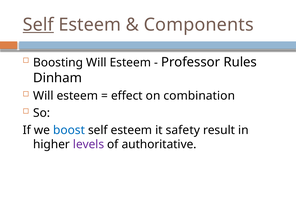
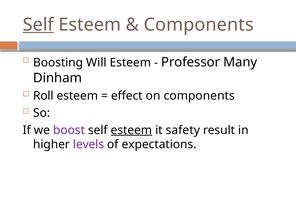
Rules: Rules -> Many (240, 62)
Will: Will -> Roll (43, 96)
on combination: combination -> components (199, 96)
boost colour: blue -> purple (69, 130)
esteem underline: none -> present (131, 130)
authoritative: authoritative -> expectations (159, 144)
